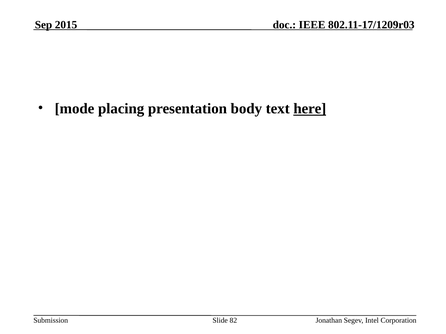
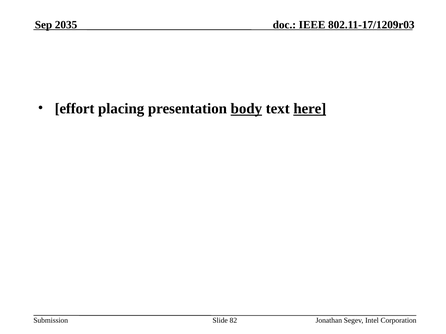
2015: 2015 -> 2035 (66, 25)
mode: mode -> effort (75, 109)
body underline: none -> present (246, 109)
